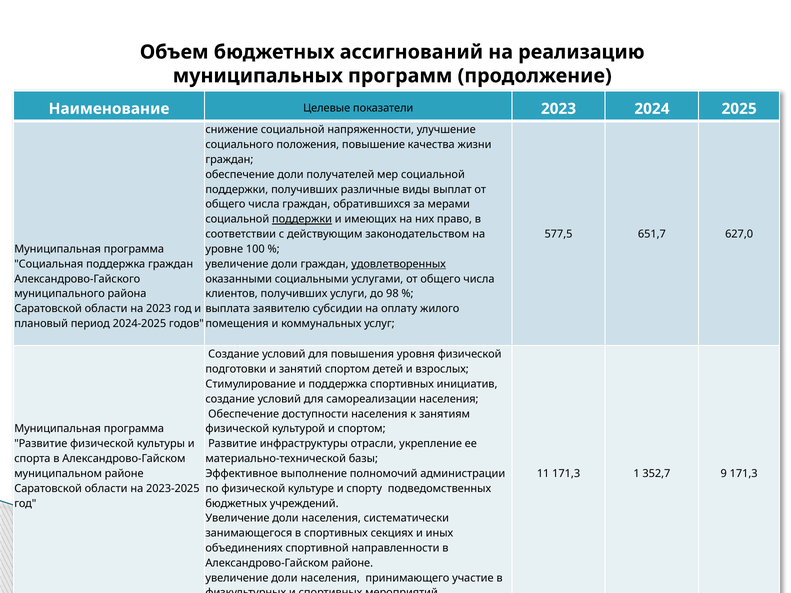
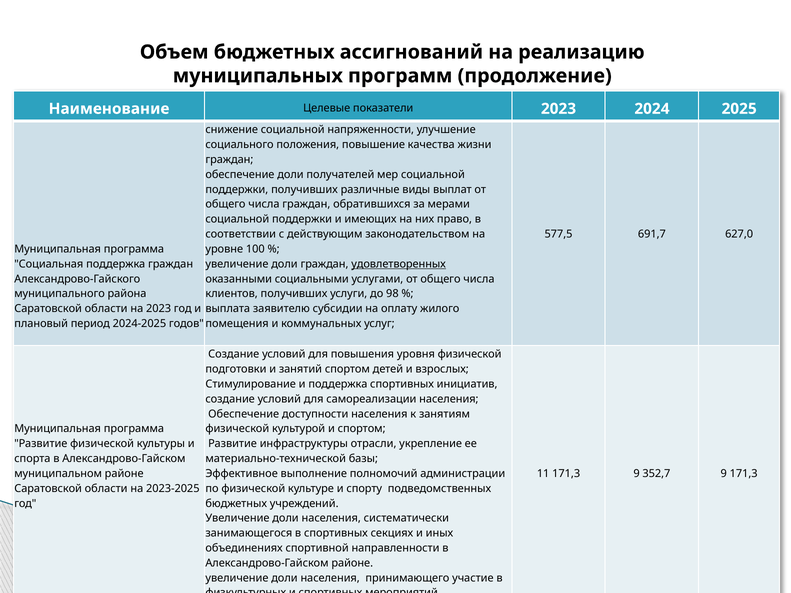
поддержки underline: present -> none (302, 219)
651,7: 651,7 -> 691,7 (652, 234)
171,3 1: 1 -> 9 (637, 474)
